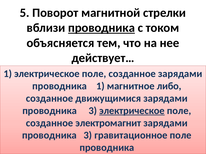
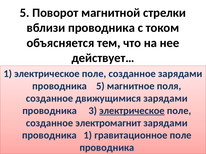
проводника underline: present -> none (102, 28)
проводника 1: 1 -> 5 (100, 86)
либо: либо -> поля (169, 86)
3: 3 -> 1 (88, 136)
